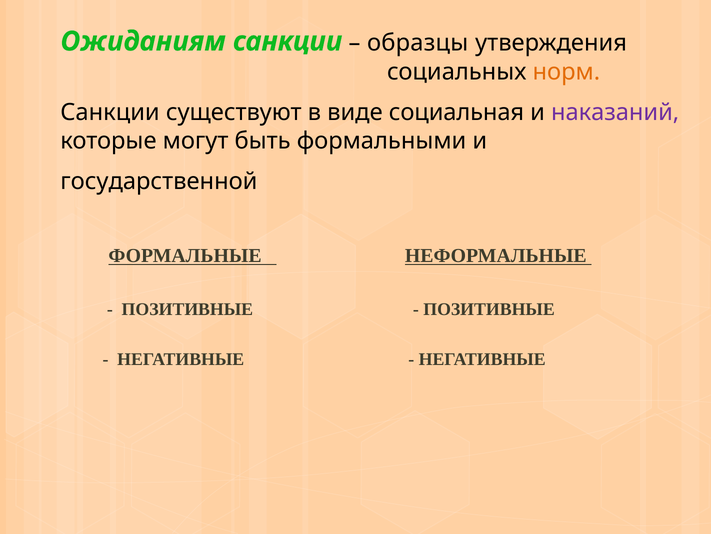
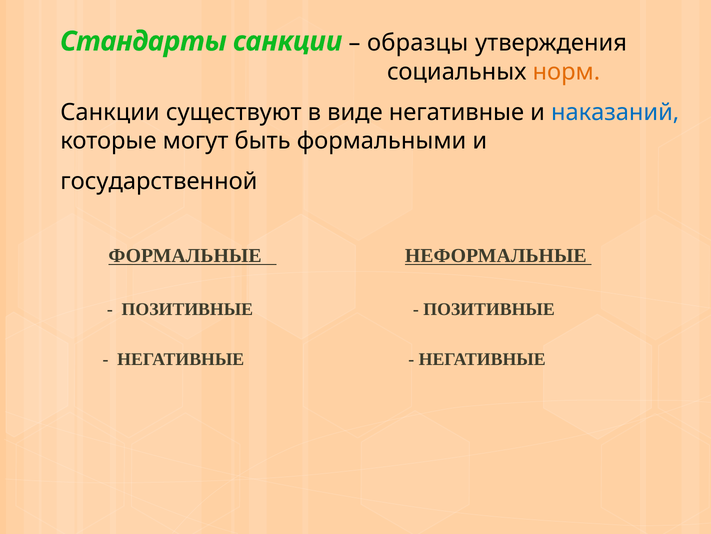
Ожиданиям: Ожиданиям -> Стандарты (143, 41)
виде социальная: социальная -> негативные (456, 112)
наказаний colour: purple -> blue (615, 112)
